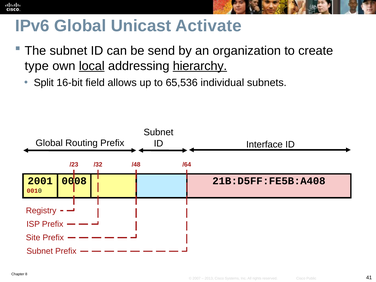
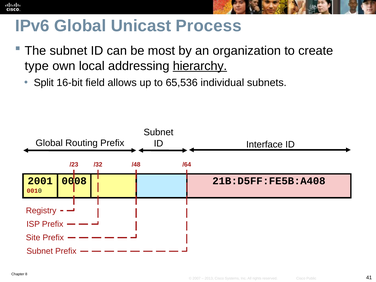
Activate: Activate -> Process (209, 26)
send: send -> most (161, 51)
local underline: present -> none (92, 66)
